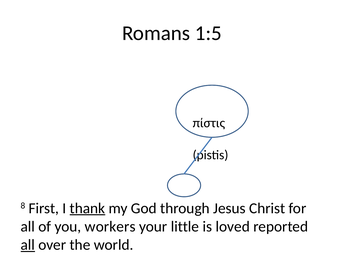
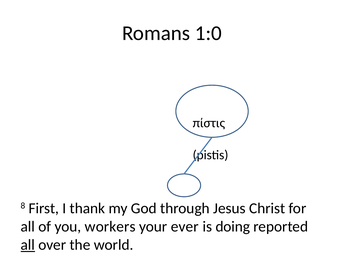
1:5: 1:5 -> 1:0 (208, 33)
thank underline: present -> none (87, 208)
little: little -> ever (185, 227)
loved: loved -> doing (233, 227)
